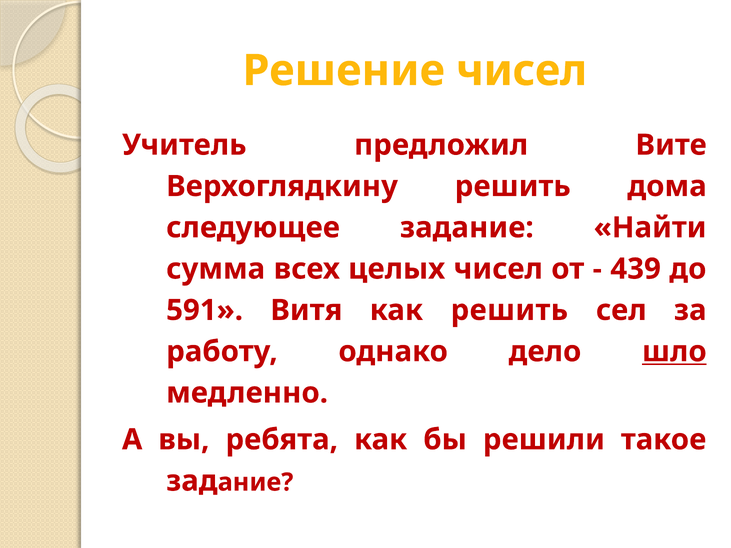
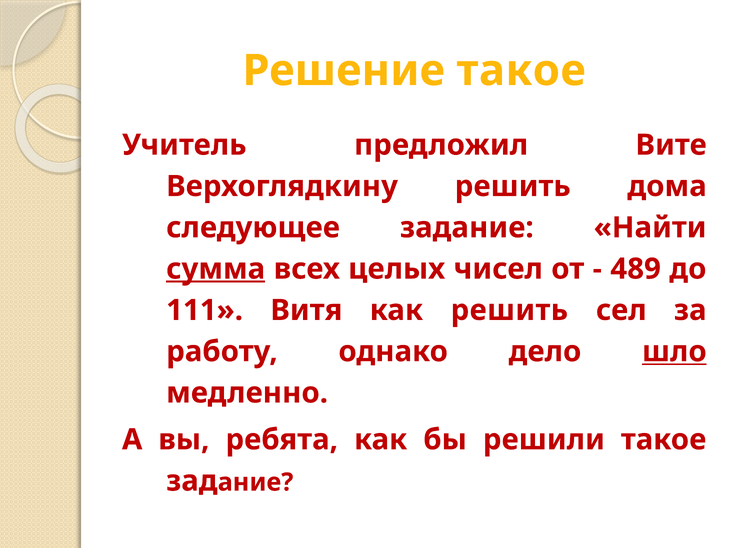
Решение чисел: чисел -> такое (521, 71)
сумма underline: none -> present (216, 269)
439: 439 -> 489 (636, 269)
591: 591 -> 111 (205, 310)
